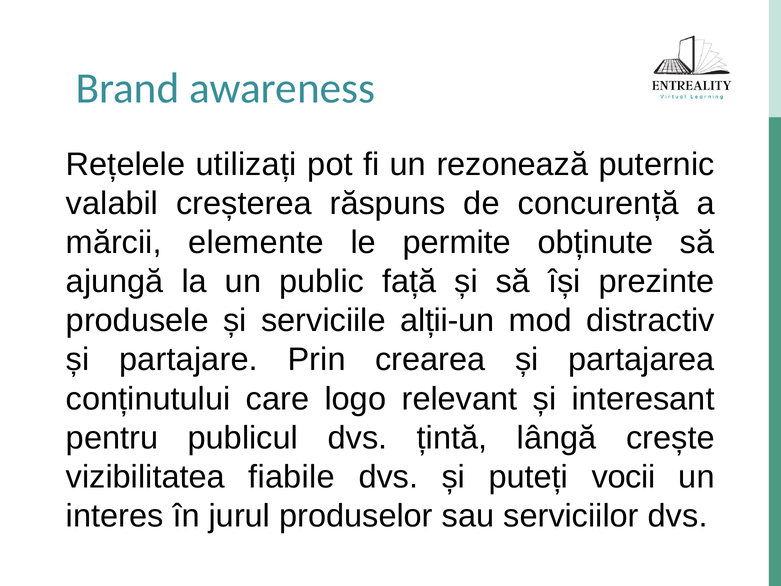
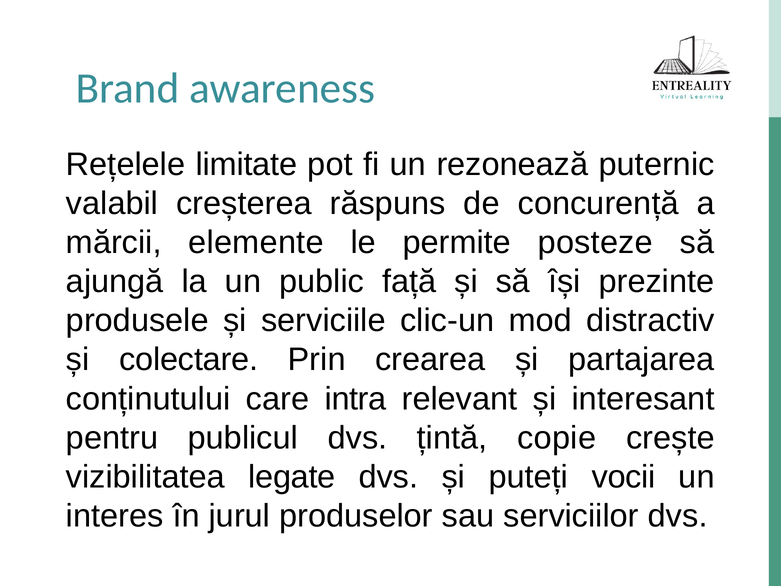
utilizați: utilizați -> limitate (246, 164)
obținute: obținute -> posteze (595, 242)
alții-un: alții-un -> clic-un (447, 321)
partajare: partajare -> colectare (189, 360)
logo: logo -> intra (356, 399)
lângă: lângă -> copie (557, 438)
fiabile: fiabile -> legate (292, 477)
